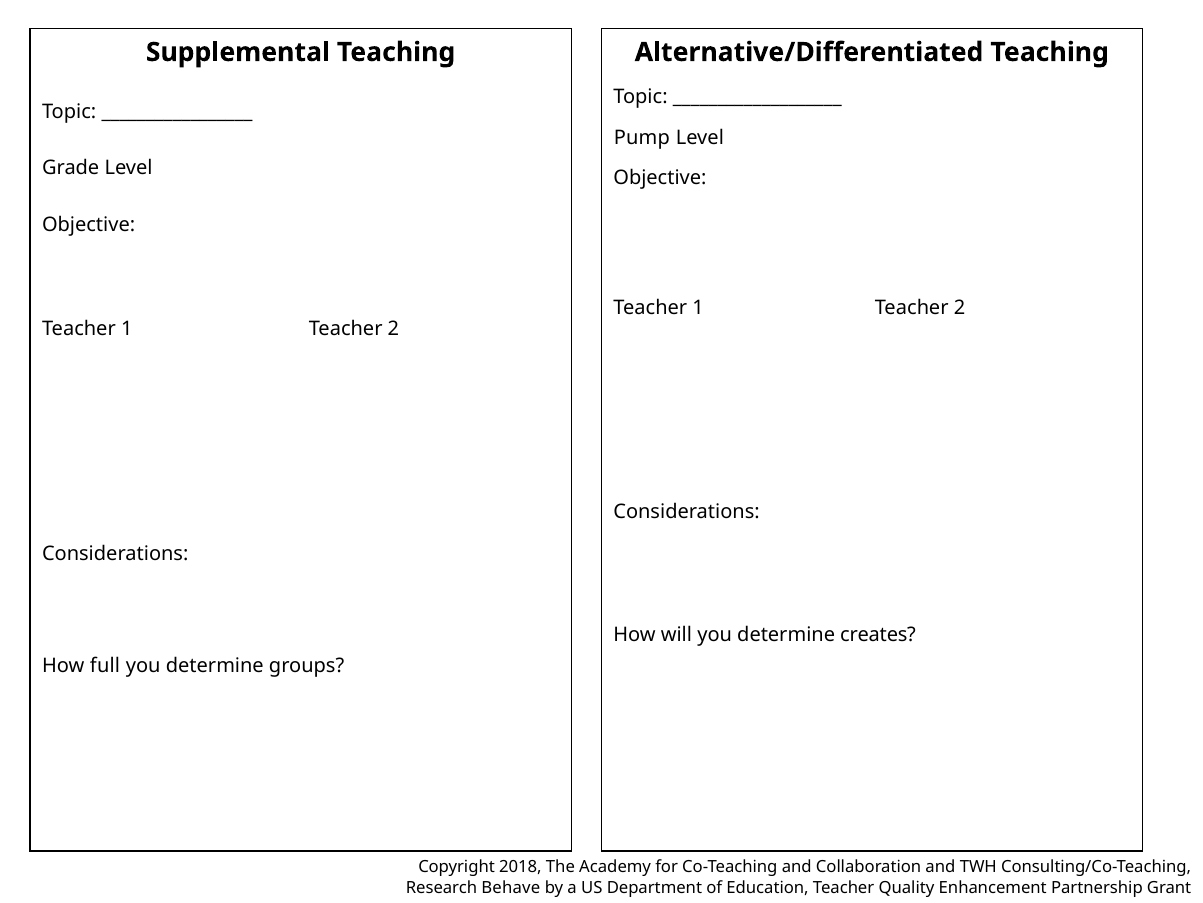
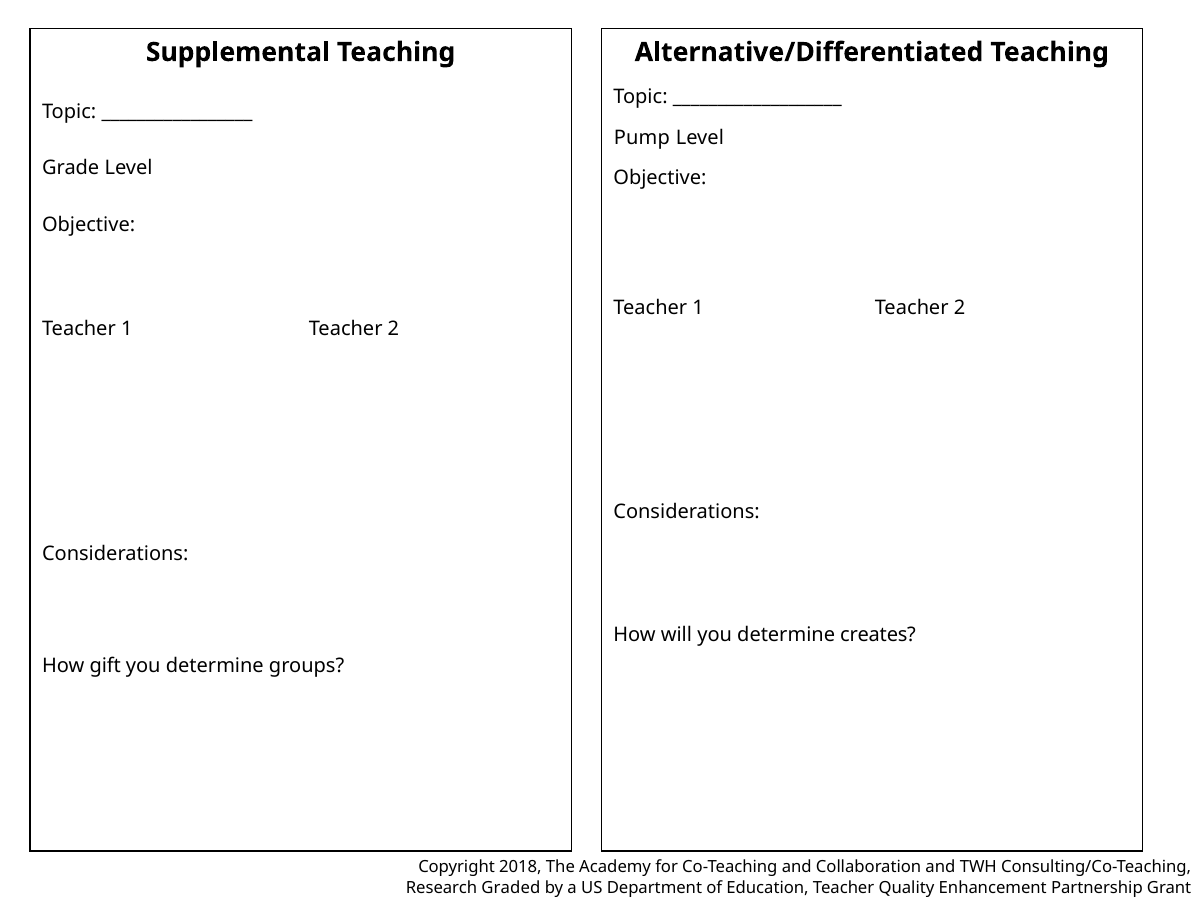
full: full -> gift (105, 666)
Behave: Behave -> Graded (511, 887)
